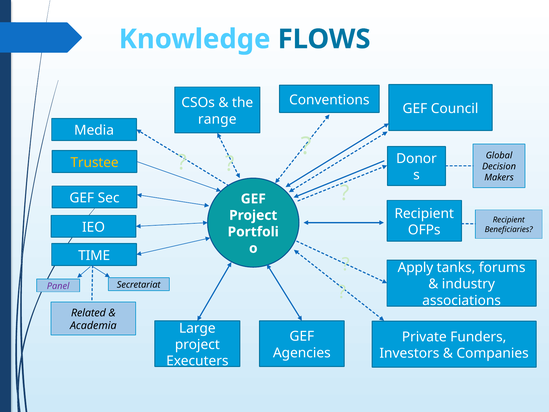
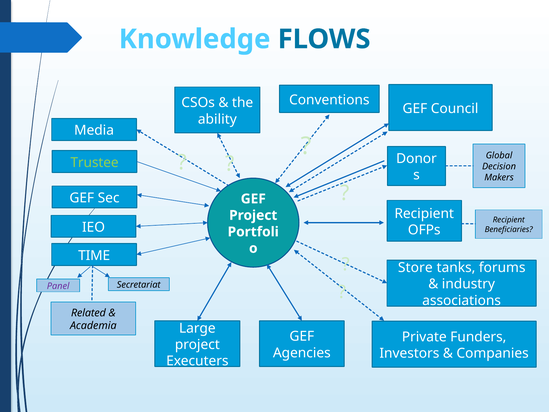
range: range -> ability (217, 119)
Trustee colour: yellow -> light green (95, 162)
Apply: Apply -> Store (415, 267)
